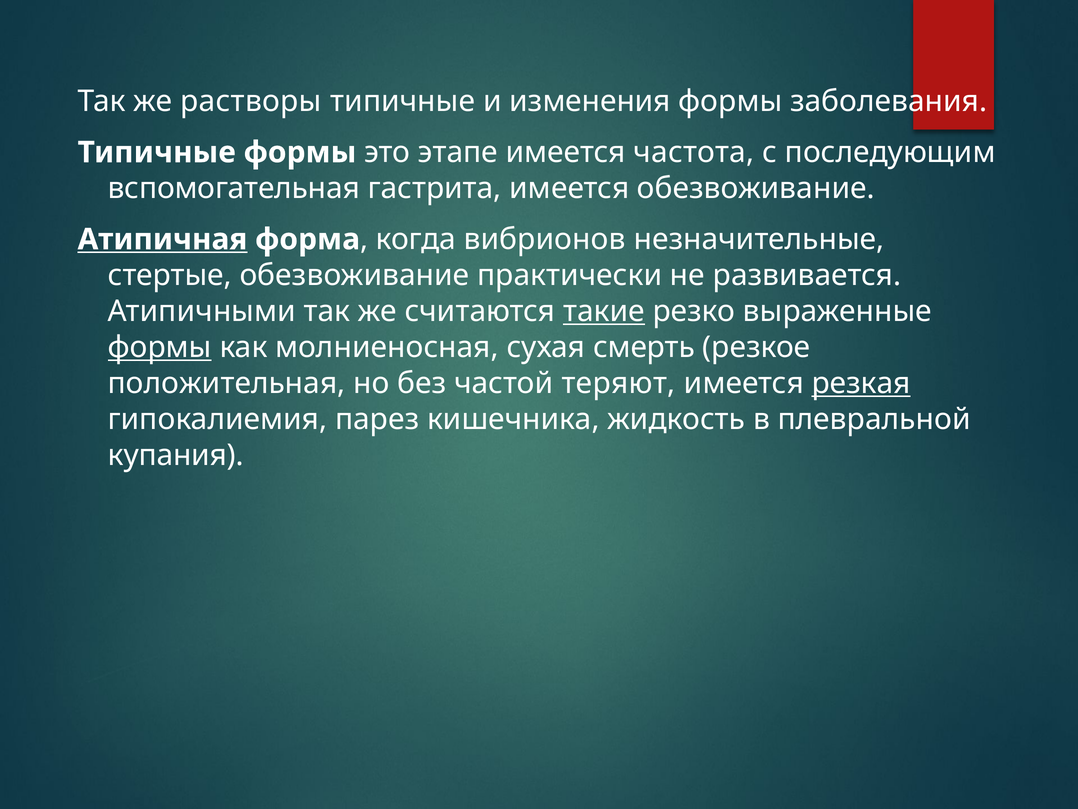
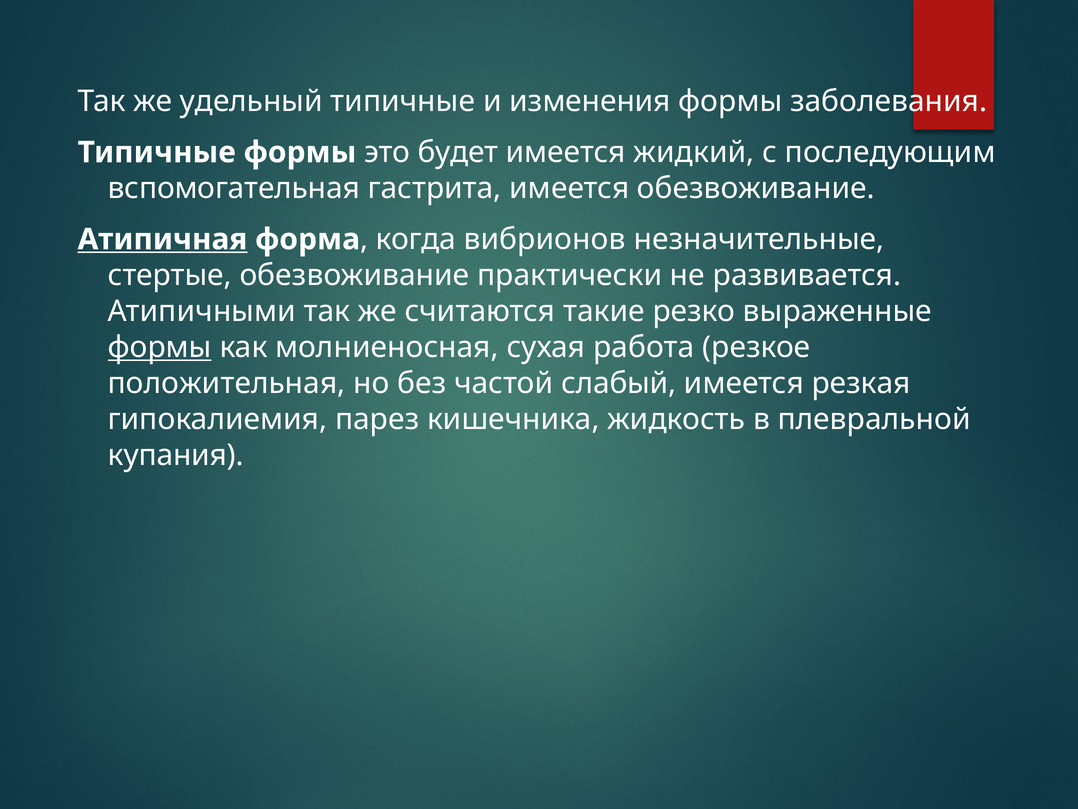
растворы: растворы -> удельный (251, 101)
этапе: этапе -> будет (458, 152)
частота: частота -> жидкий (694, 152)
такие underline: present -> none (604, 311)
смерть: смерть -> работа (644, 347)
теряют: теряют -> слабый (619, 383)
резкая underline: present -> none (861, 383)
